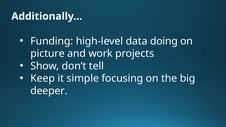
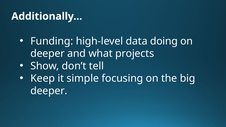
picture: picture -> deeper (48, 54)
work: work -> what (101, 54)
